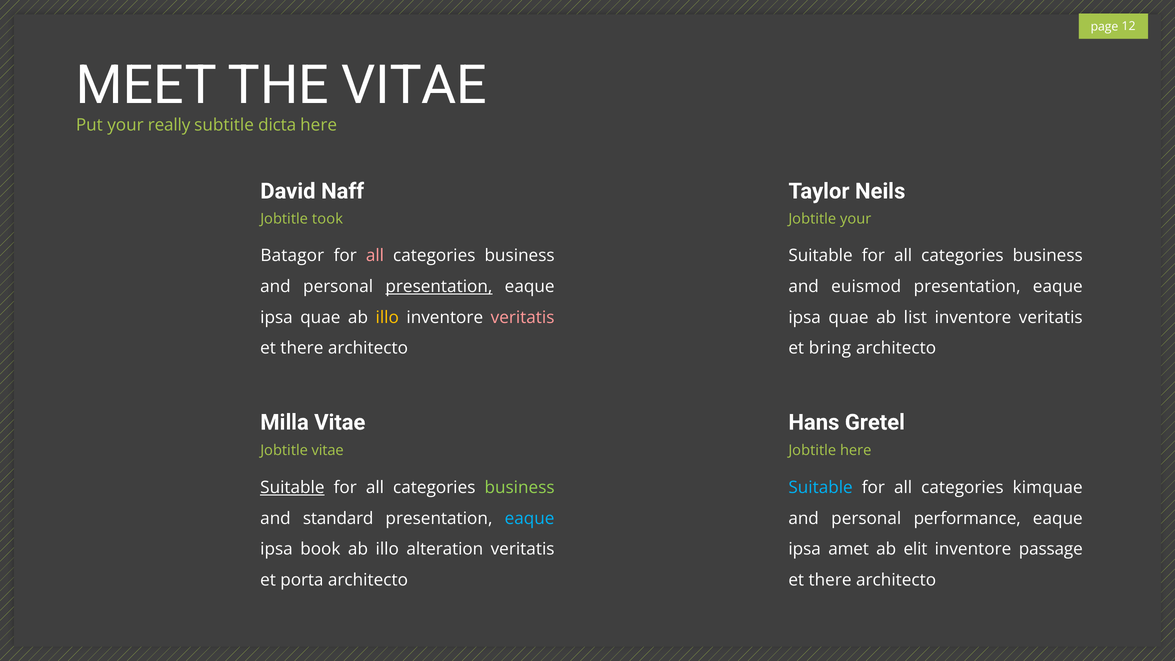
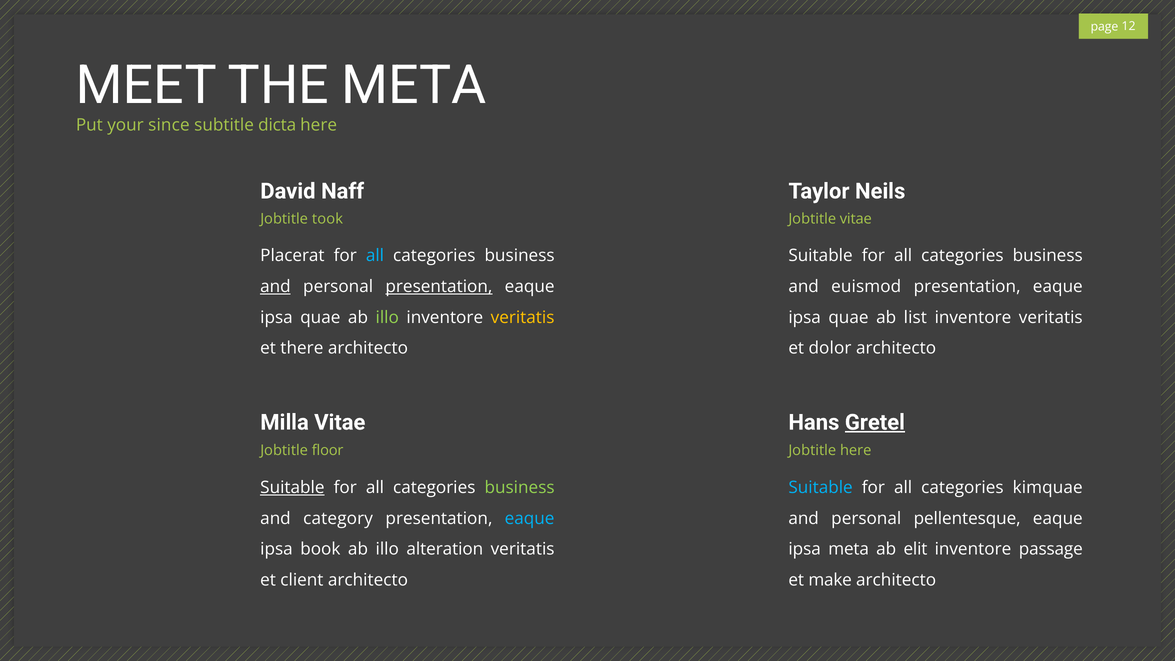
THE VITAE: VITAE -> META (414, 85)
really: really -> since (169, 125)
Jobtitle your: your -> vitae (856, 219)
Batagor: Batagor -> Placerat (292, 256)
all colour: pink -> light blue (375, 256)
and underline: none -> present (275, 287)
illo colour: yellow -> light green (387, 317)
veritatis colour: pink -> yellow (523, 317)
bring: bring -> dolor (830, 348)
Gretel underline: none -> present (875, 422)
Jobtitle vitae: vitae -> floor (328, 450)
standard: standard -> category (338, 518)
performance: performance -> pellentesque (967, 518)
ipsa amet: amet -> meta (849, 549)
porta: porta -> client (302, 580)
there: there -> make (830, 580)
